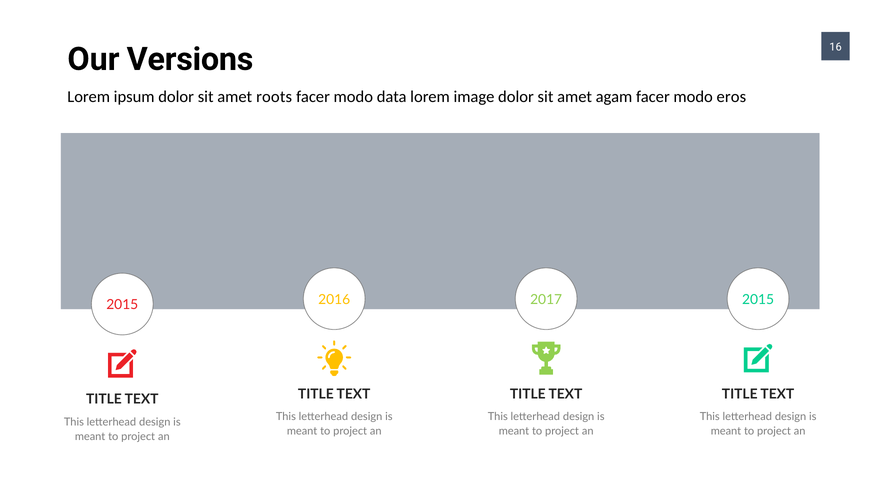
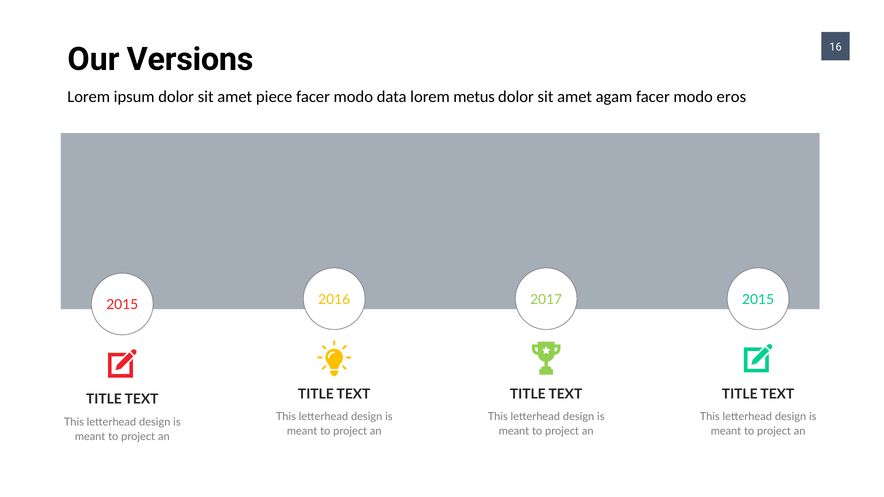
roots: roots -> piece (274, 97)
image: image -> metus (474, 97)
